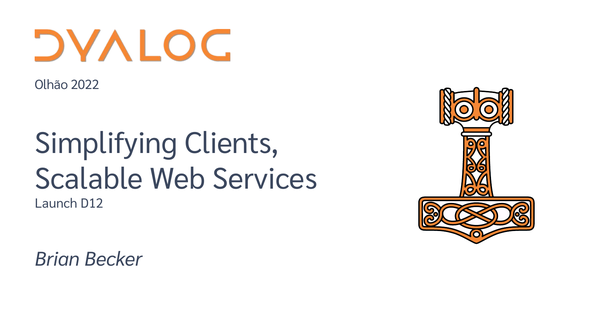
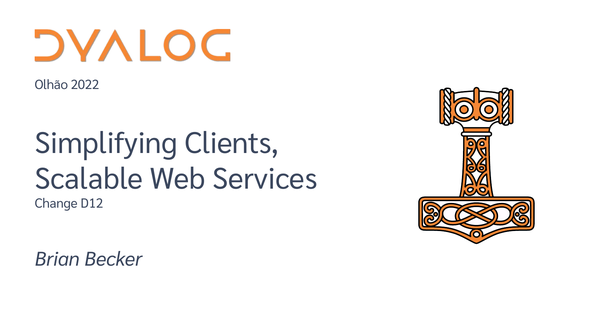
Launch: Launch -> Change (56, 203)
